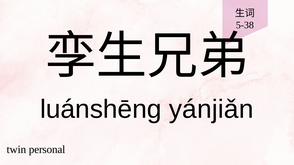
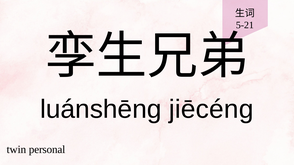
5-38: 5-38 -> 5-21 (245, 25)
yánjiǎn: yánjiǎn -> jiēcéng (211, 110)
